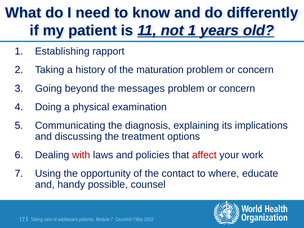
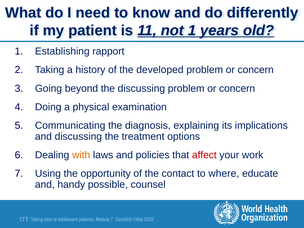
maturation: maturation -> developed (160, 70)
the messages: messages -> discussing (141, 88)
with colour: red -> orange (81, 155)
